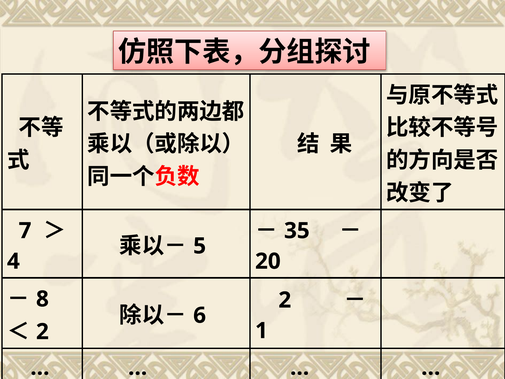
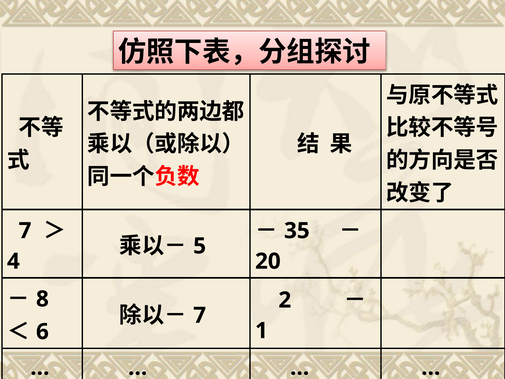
6: 6 -> 7 (200, 315)
2: 2 -> 6 (42, 331)
